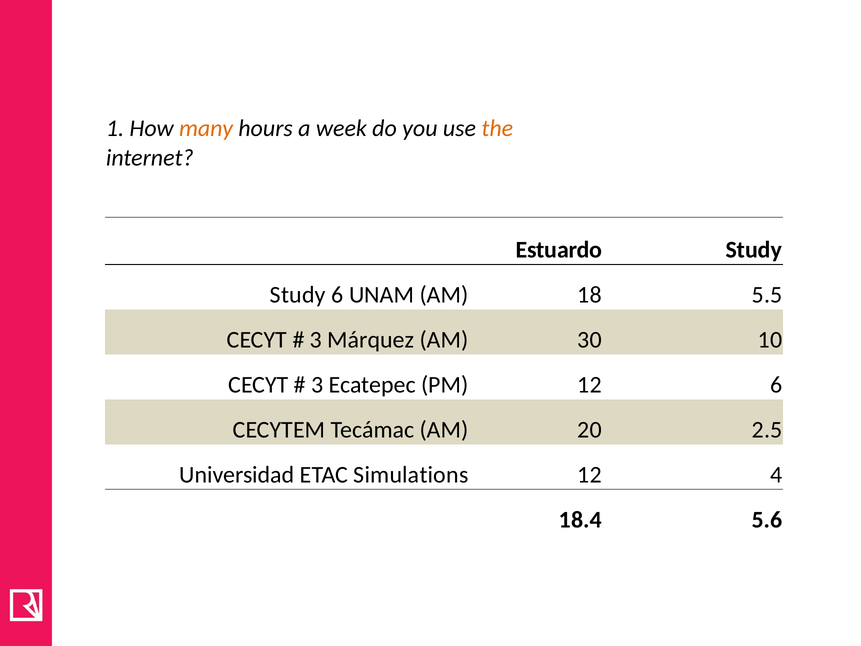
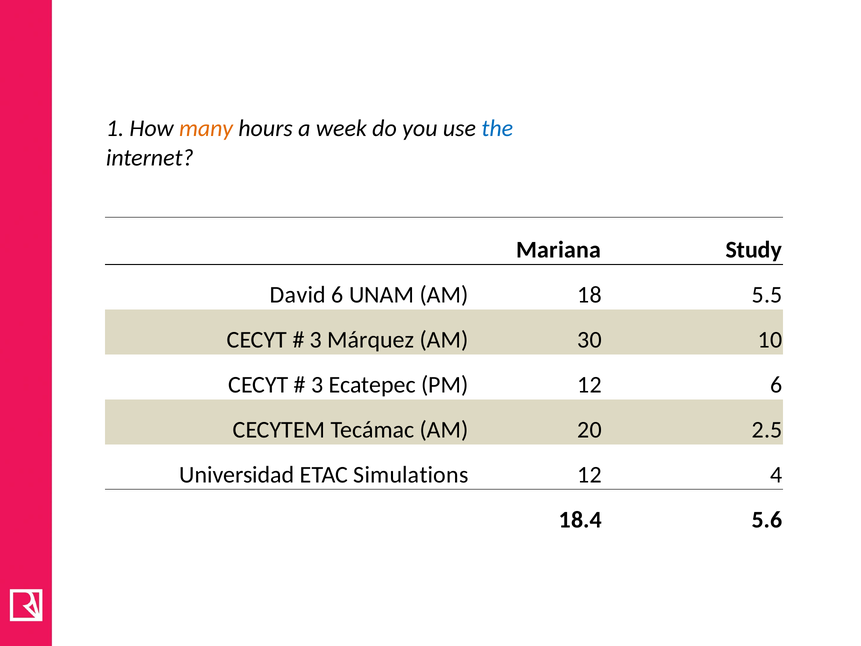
the colour: orange -> blue (497, 129)
Estuardo: Estuardo -> Mariana (559, 250)
Study: Study -> David (298, 295)
